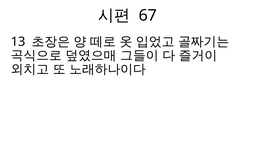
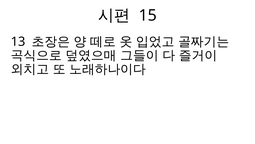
67: 67 -> 15 (148, 15)
